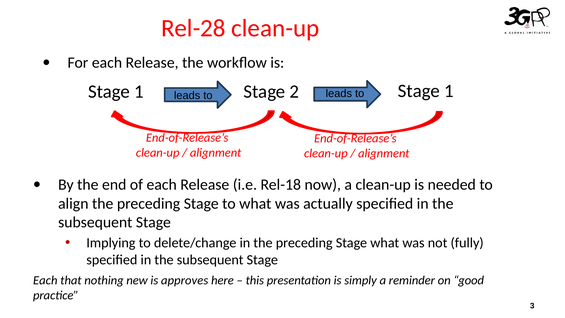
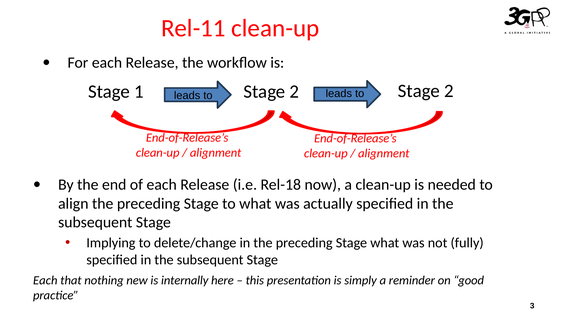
Rel-28: Rel-28 -> Rel-11 (193, 28)
2 Stage 1: 1 -> 2 (449, 91)
approves: approves -> internally (185, 280)
